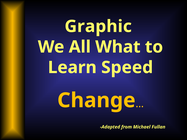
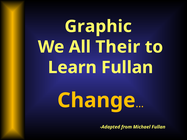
What: What -> Their (118, 47)
Learn Speed: Speed -> Fullan (127, 68)
